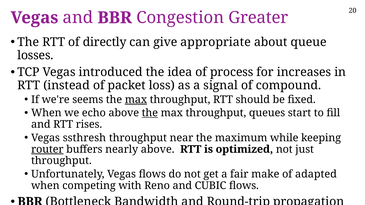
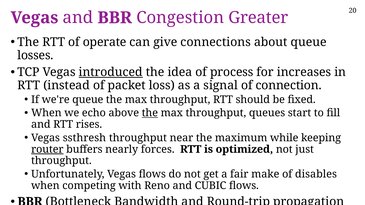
directly: directly -> operate (105, 42)
appropriate: appropriate -> connections (216, 42)
introduced underline: none -> present (111, 72)
compound: compound -> connection (289, 85)
we're seems: seems -> queue (88, 100)
max underline: present -> none (136, 100)
nearly above: above -> forces (158, 149)
adapted: adapted -> disables (316, 174)
